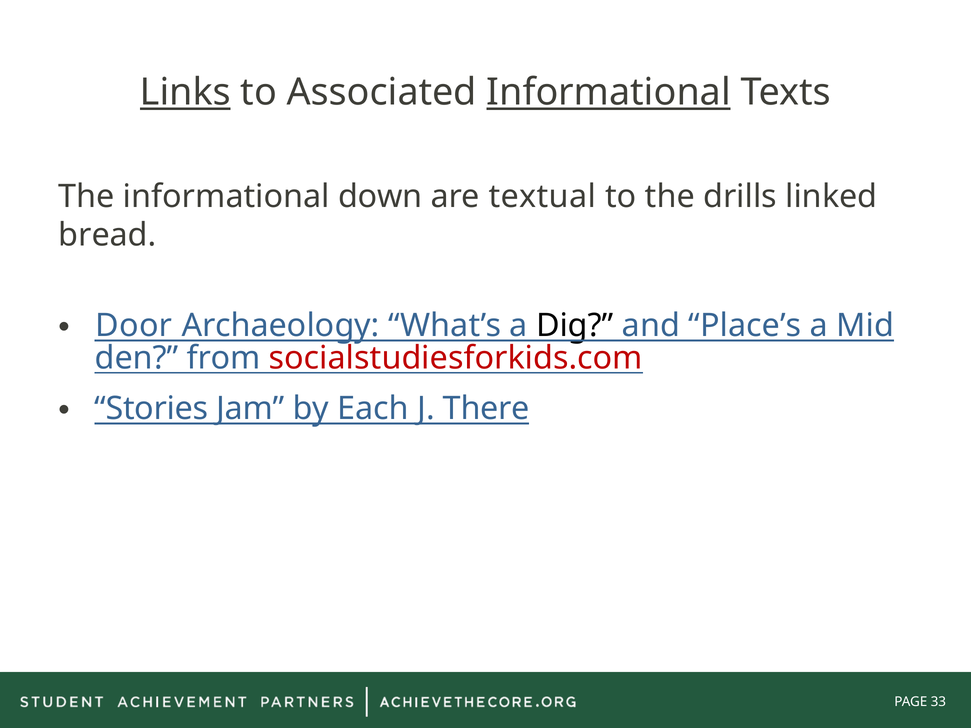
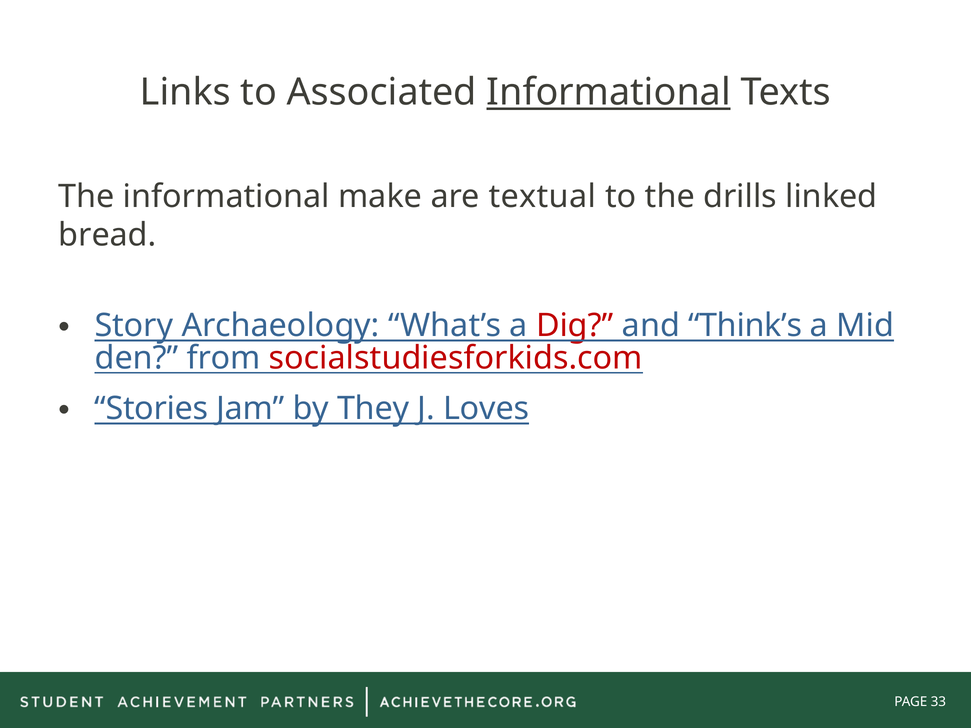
Links underline: present -> none (185, 92)
down: down -> make (380, 196)
Door: Door -> Story (134, 326)
Dig colour: black -> red (575, 326)
Place’s: Place’s -> Think’s (745, 326)
Each: Each -> They (373, 409)
There: There -> Loves (486, 409)
